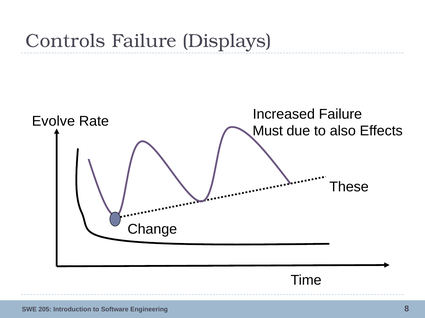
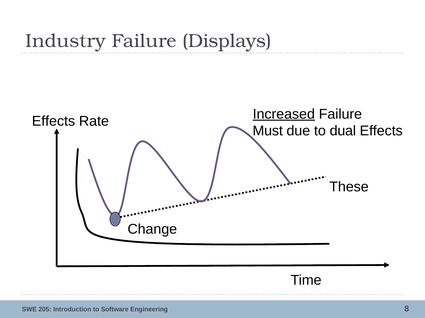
Controls: Controls -> Industry (66, 41)
Increased underline: none -> present (284, 114)
Evolve: Evolve -> Effects (53, 121)
also: also -> dual (343, 131)
